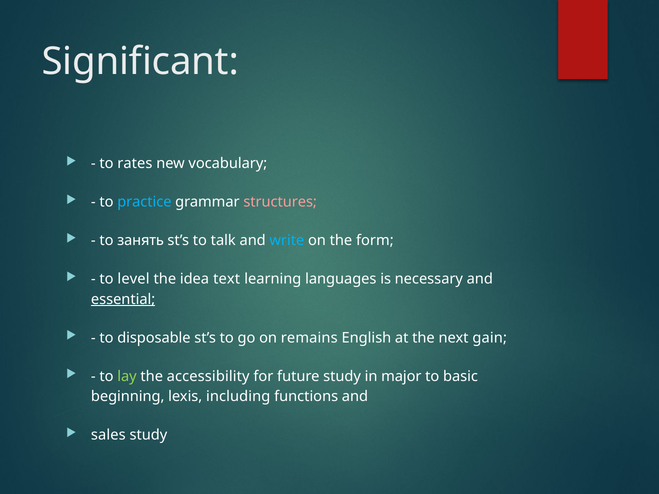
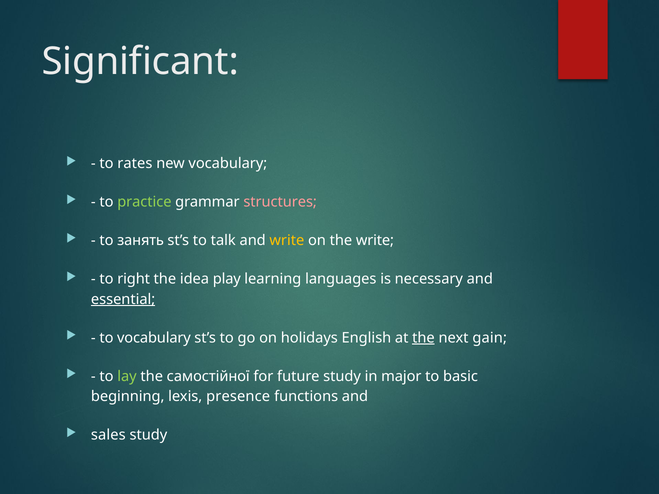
practice colour: light blue -> light green (144, 202)
write colour: light blue -> yellow (287, 241)
the form: form -> write (375, 241)
level: level -> right (134, 279)
text: text -> play (227, 279)
to disposable: disposable -> vocabulary (154, 338)
remains: remains -> holidays (309, 338)
the underline: none -> present (423, 338)
accessibility: accessibility -> самостійної (208, 376)
including: including -> presence (238, 397)
